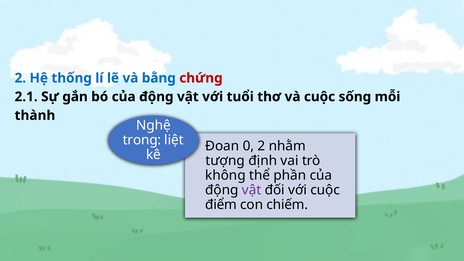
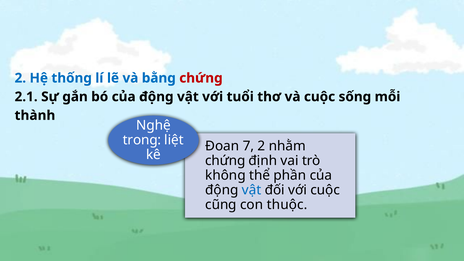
0: 0 -> 7 (248, 146)
tượng: tượng -> chứng (225, 161)
vật colour: purple -> blue (252, 190)
điểm: điểm -> cũng (221, 205)
chiếm: chiếm -> thuộc (287, 205)
